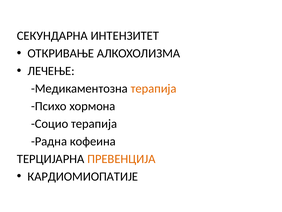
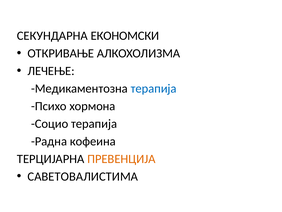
ИНТЕНЗИТЕТ: ИНТЕНЗИТЕТ -> ЕКОНОМСКИ (125, 36)
терапија colour: orange -> blue (154, 88)
КАРДИОМИОПАТИЈЕ: КАРДИОМИОПАТИЈЕ -> САВЕТОВАЛИСТИМА (83, 176)
